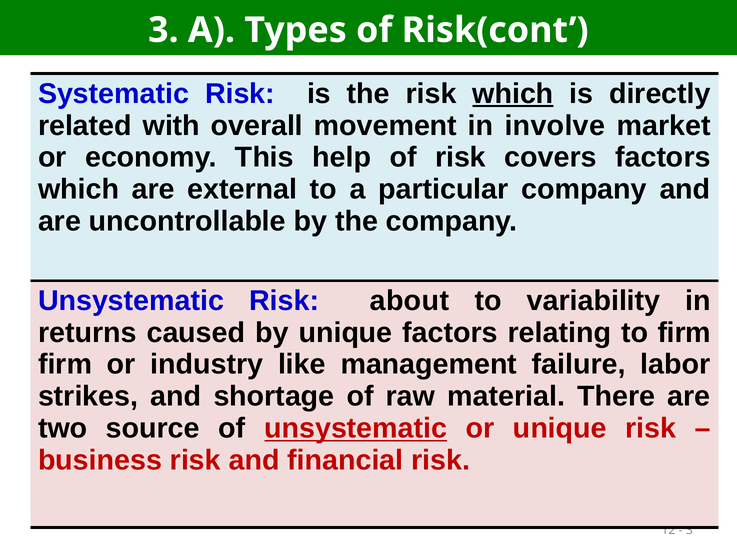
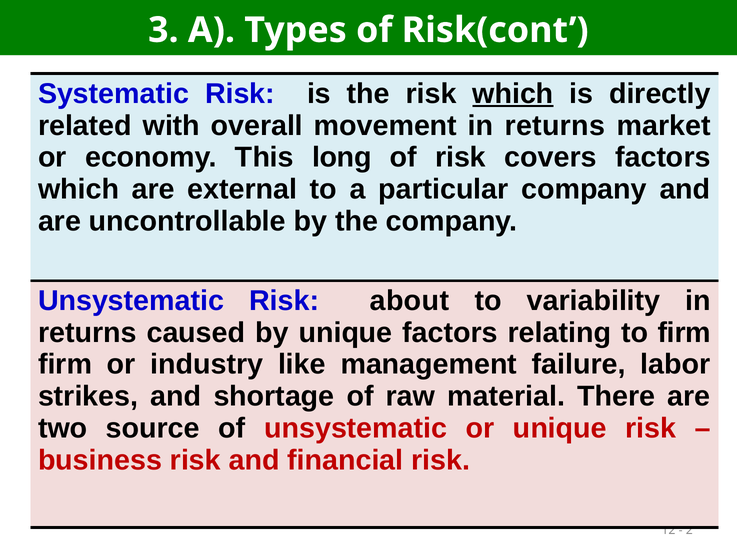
movement in involve: involve -> returns (555, 126)
help: help -> long (342, 158)
unsystematic underline: present -> none (356, 429)
3: 3 -> 2 (689, 531)
